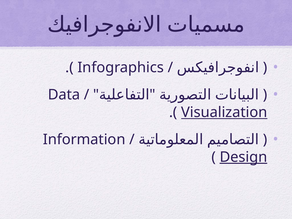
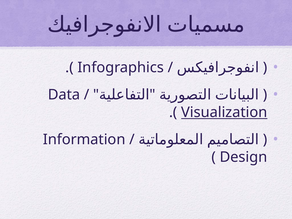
Design underline: present -> none (243, 157)
